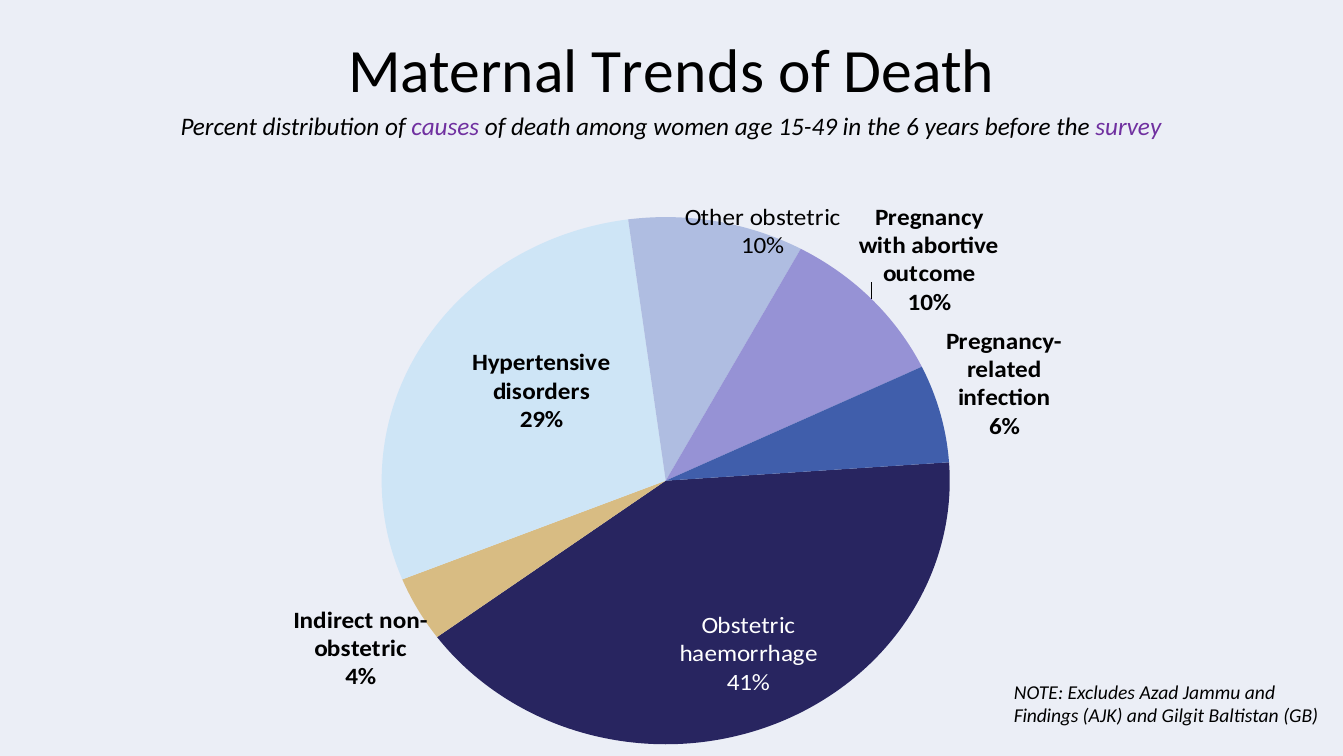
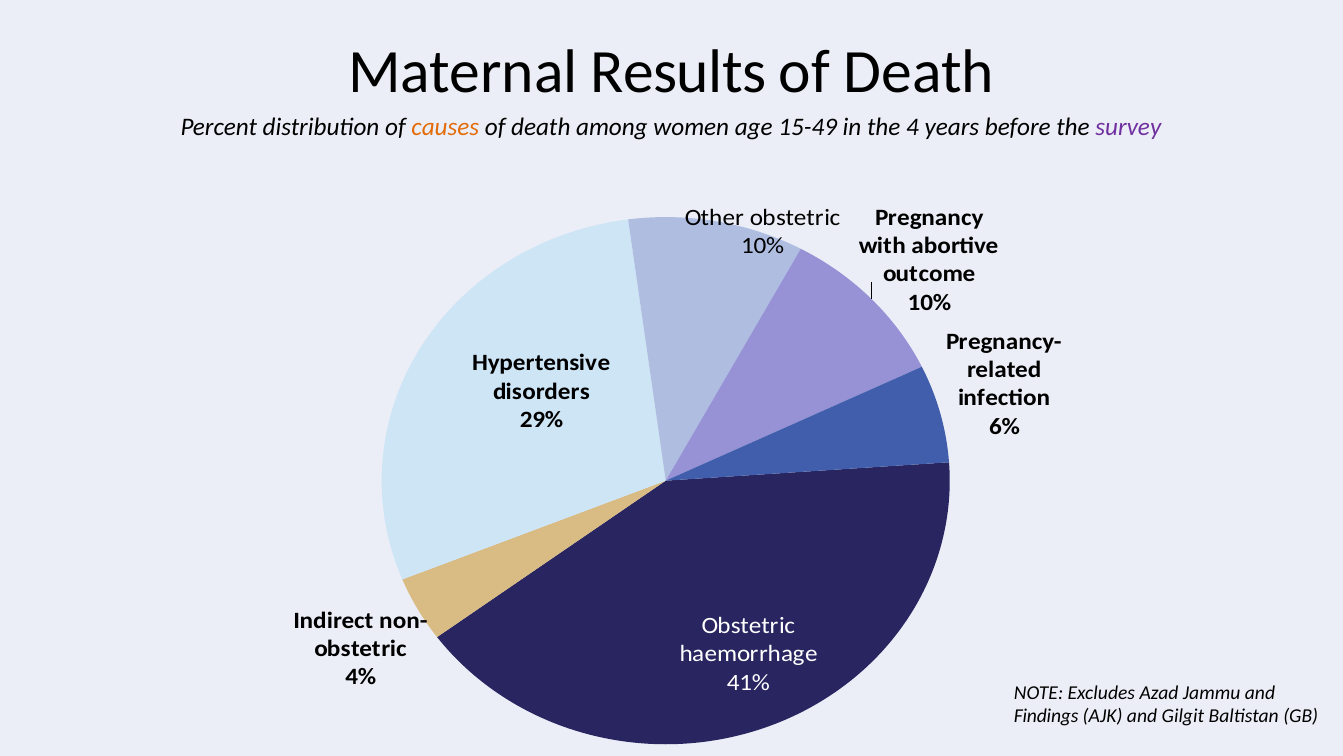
Trends: Trends -> Results (678, 73)
causes colour: purple -> orange (445, 127)
6: 6 -> 4 (912, 127)
